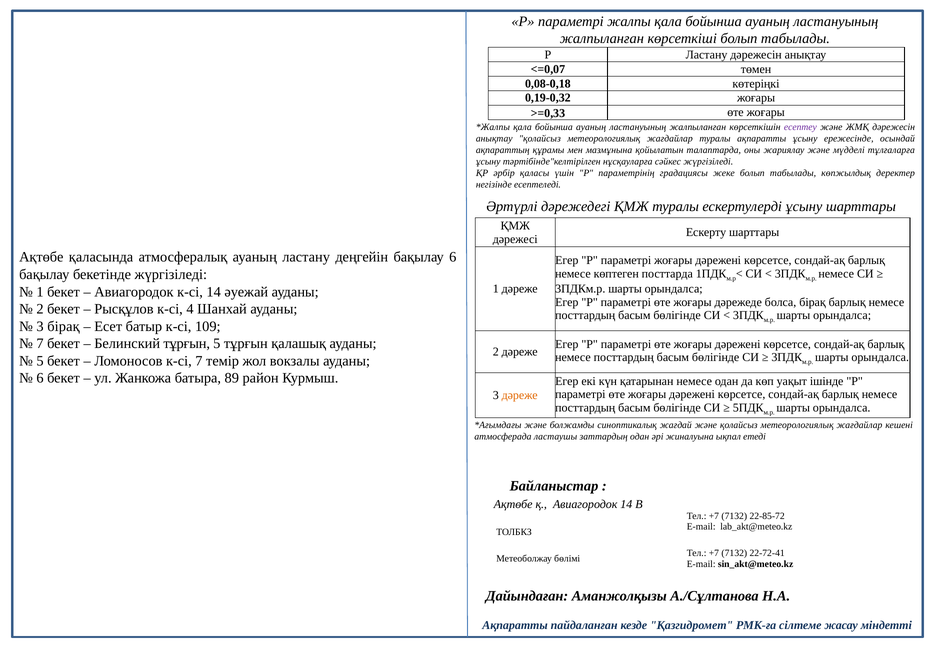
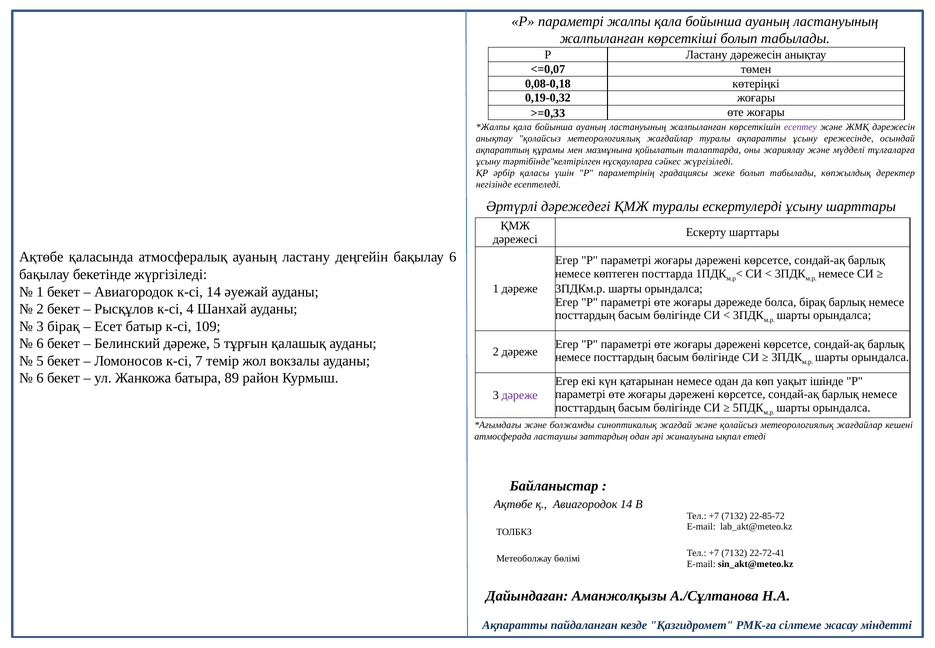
7: 7 -> 6 (40, 343)
Белинский тұрғын: тұрғын -> дәреже (187, 343)
дәреже colour: orange -> purple (520, 395)
